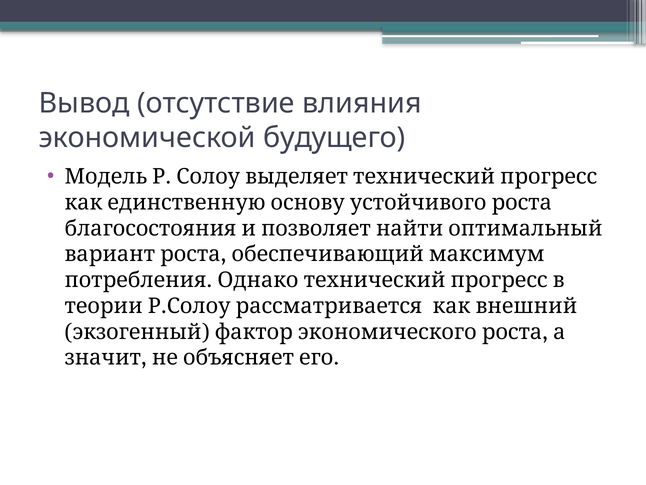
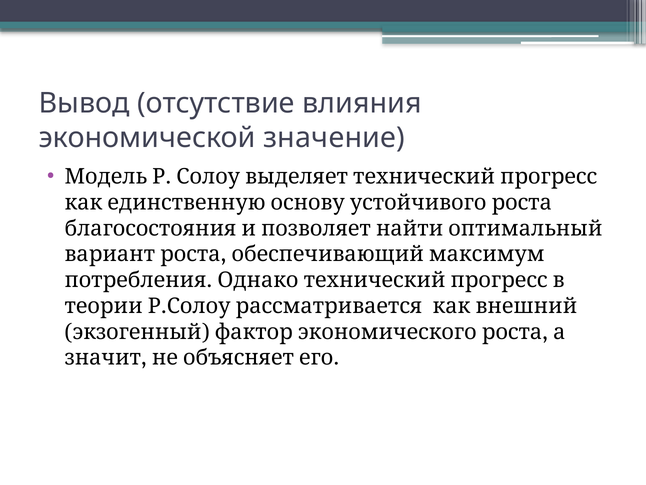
будущего: будущего -> значение (334, 138)
